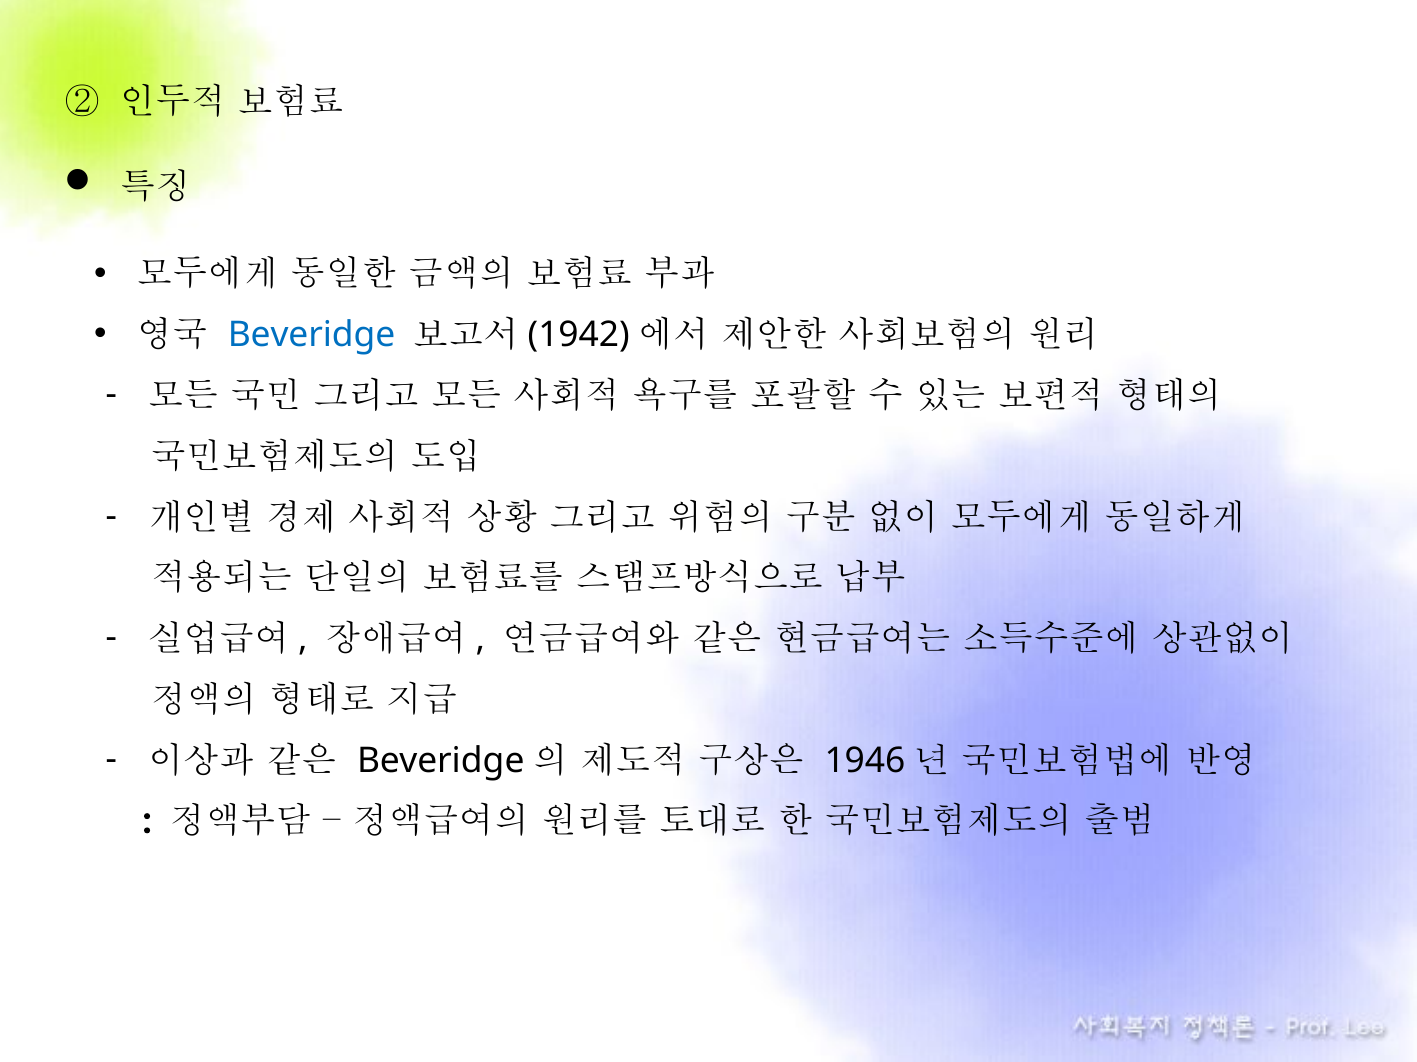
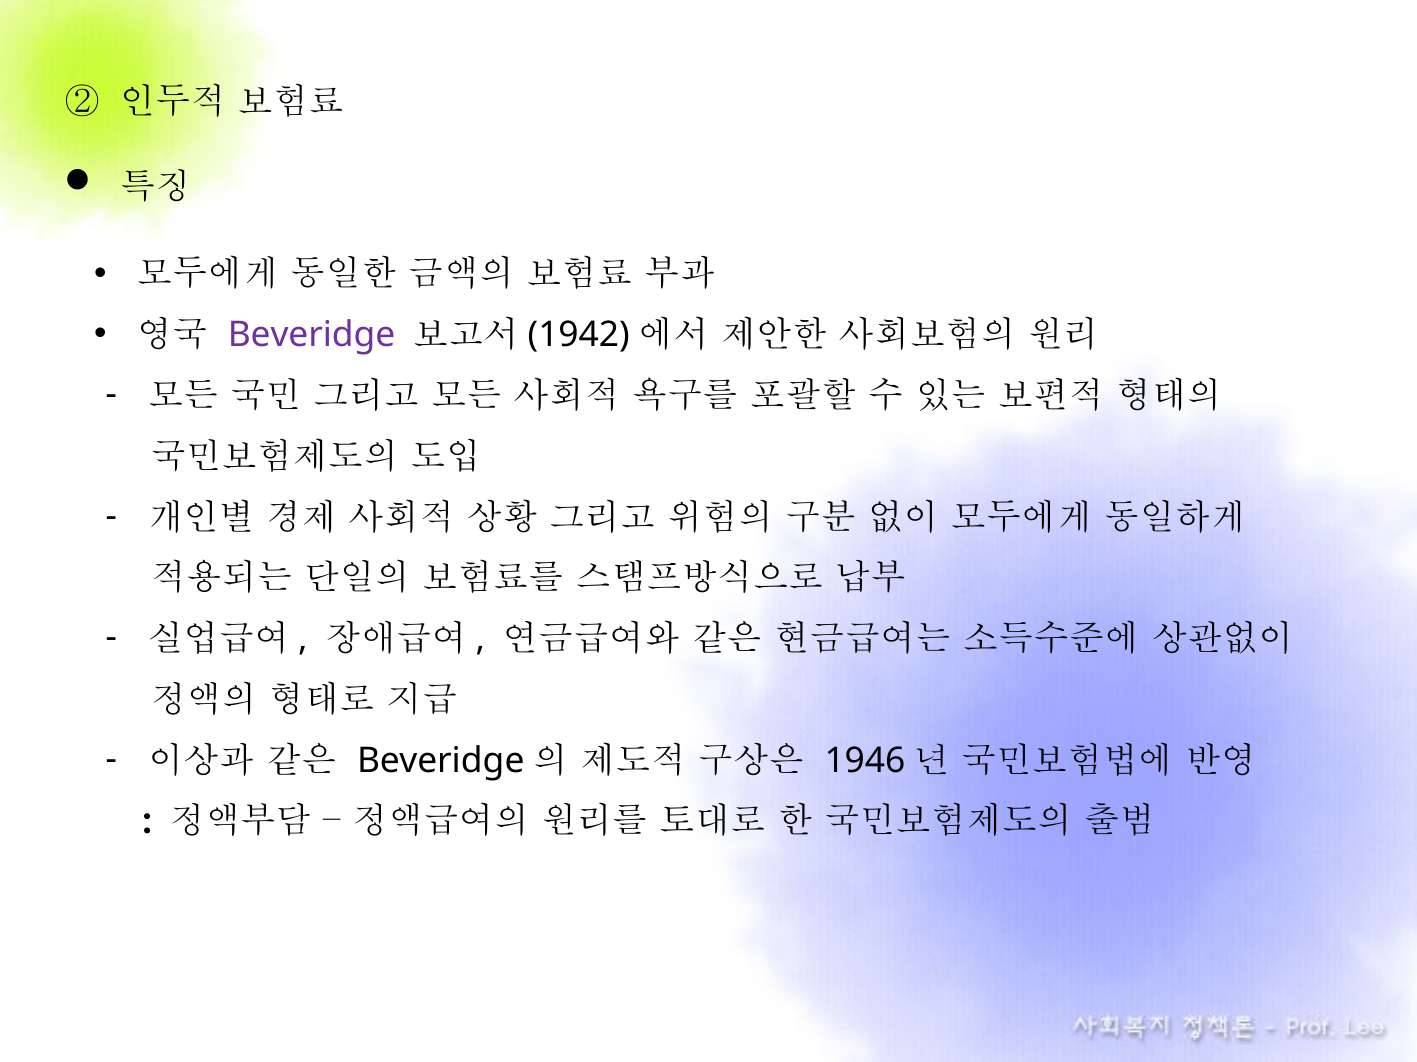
Beveridge colour: blue -> purple (312, 335)
